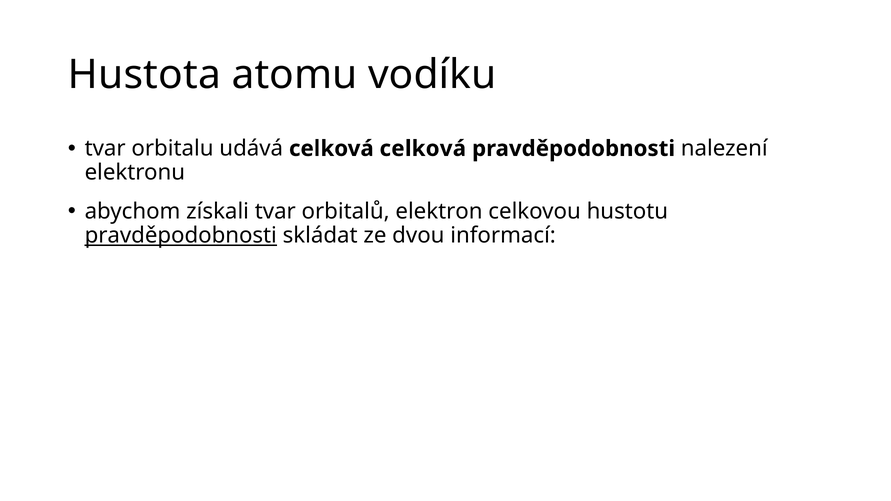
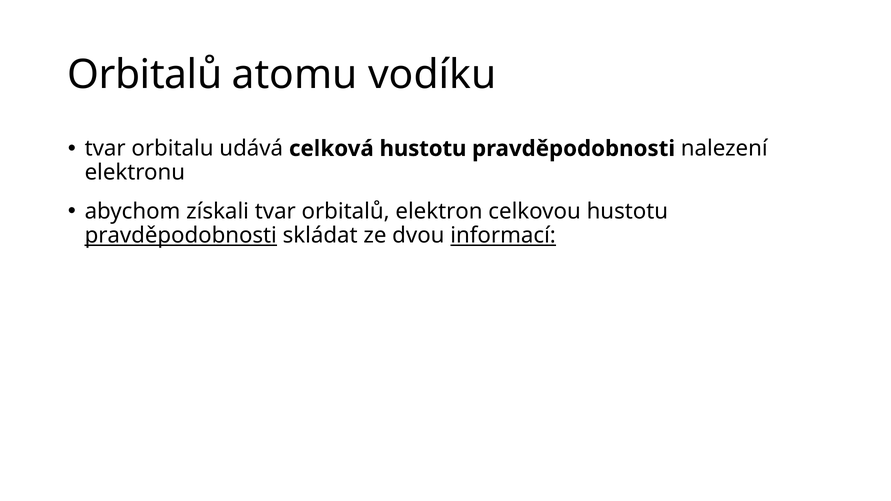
Hustota: Hustota -> Orbitalů (145, 75)
celková celková: celková -> hustotu (423, 149)
informací underline: none -> present (503, 236)
